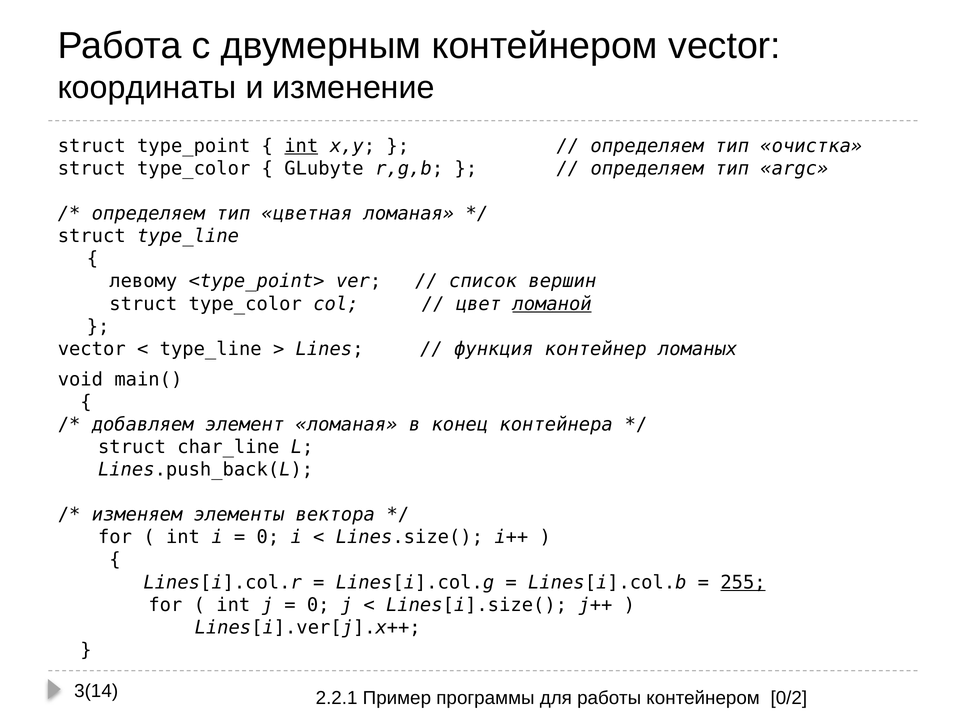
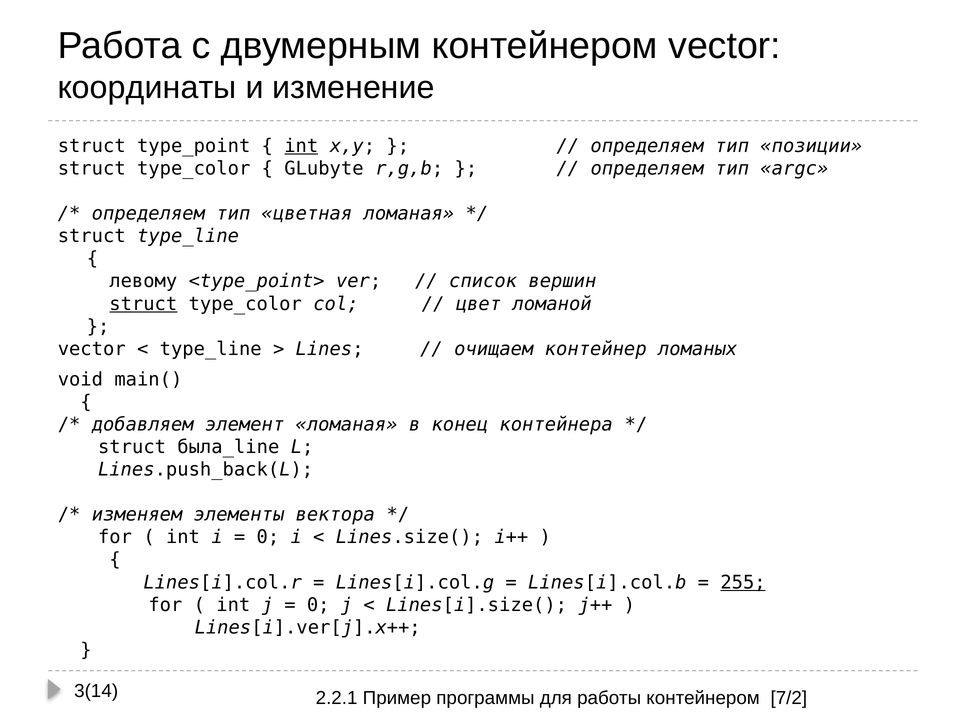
очистка: очистка -> позиции (811, 146)
struct underline: none -> present (143, 304)
ломаной underline: present -> none (552, 304)
функция: функция -> очищаем (494, 349)
char_line: char_line -> была_line (228, 447)
0/2: 0/2 -> 7/2 (789, 698)
